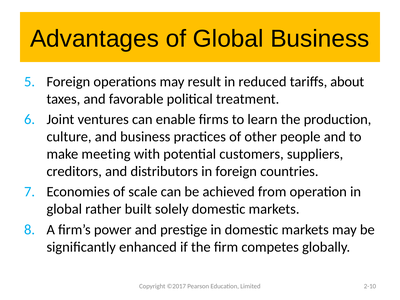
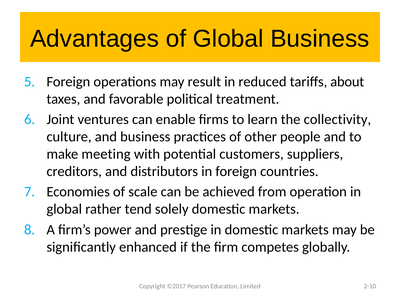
production: production -> collectivity (337, 119)
built: built -> tend (138, 209)
